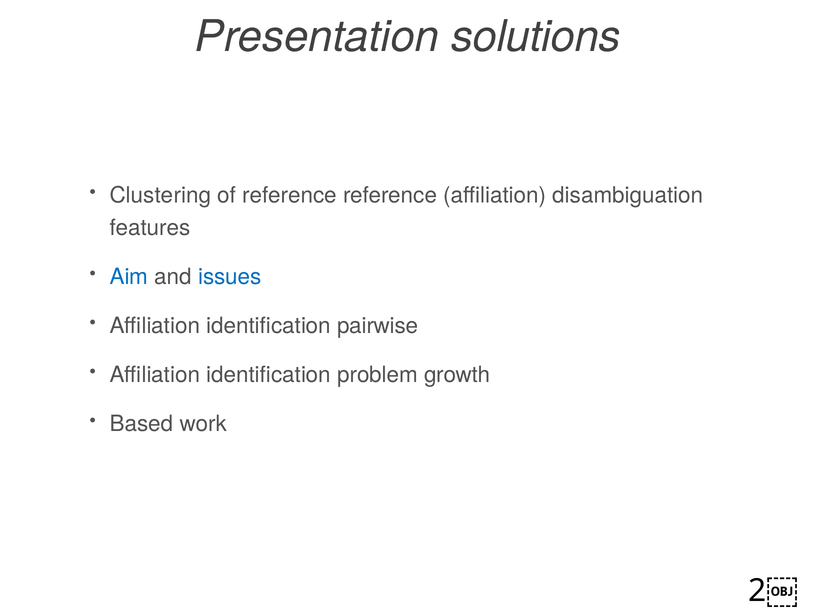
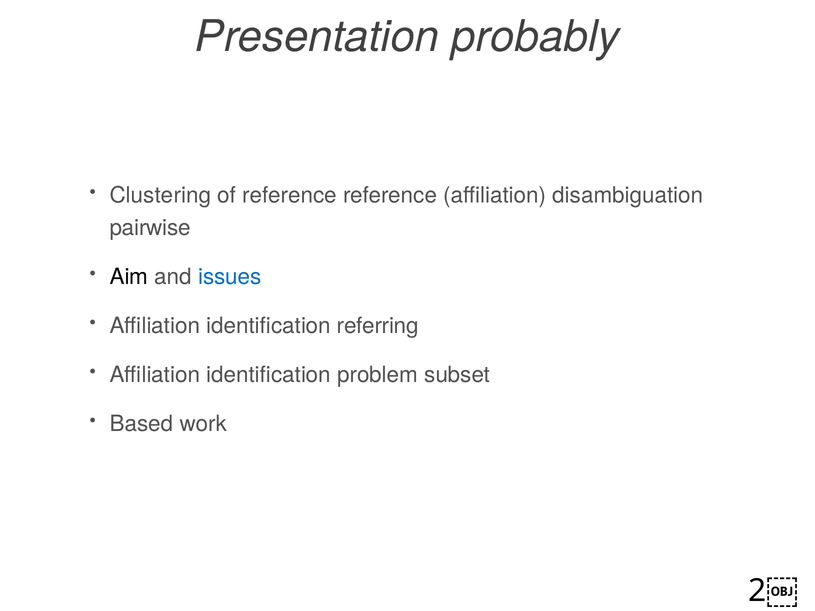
solutions: solutions -> probably (536, 37)
features: features -> pairwise (150, 228)
Aim colour: blue -> black (129, 277)
pairwise: pairwise -> referring (378, 326)
growth: growth -> subset (457, 375)
